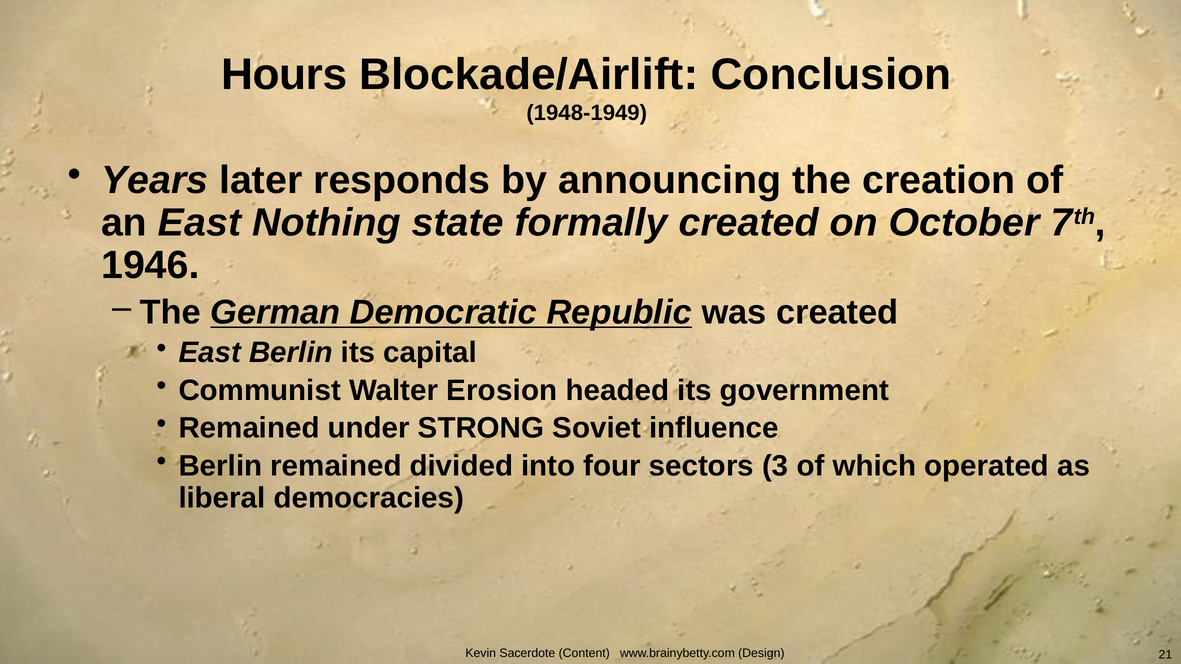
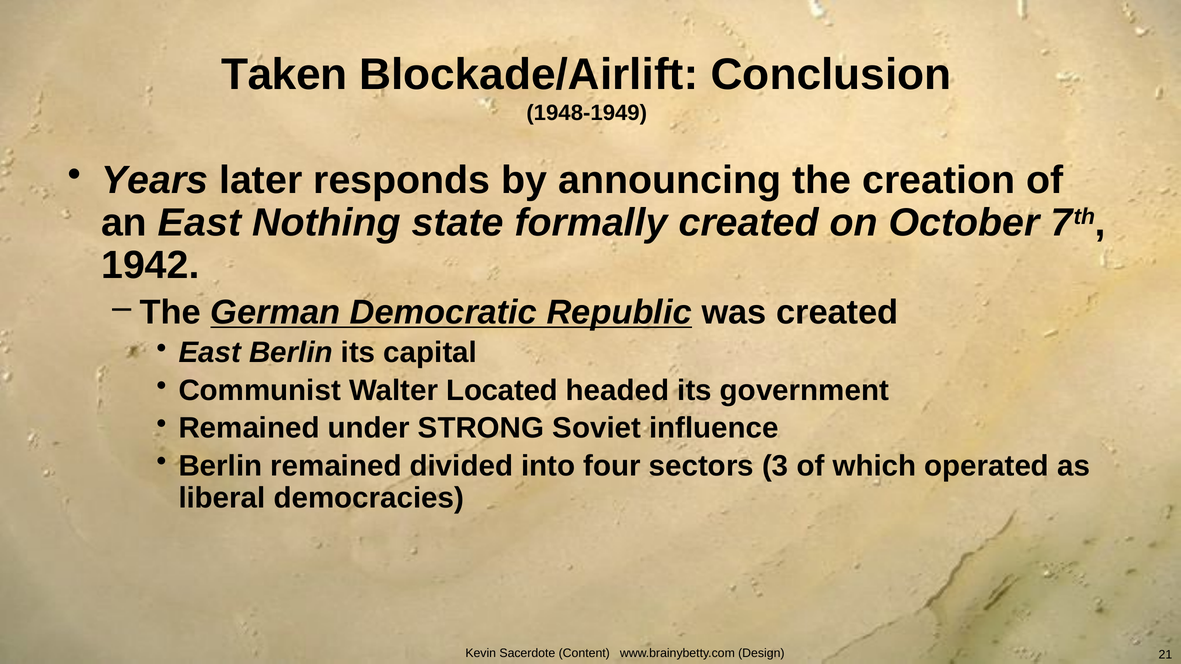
Hours: Hours -> Taken (284, 75)
1946: 1946 -> 1942 (150, 266)
Erosion: Erosion -> Located (502, 391)
